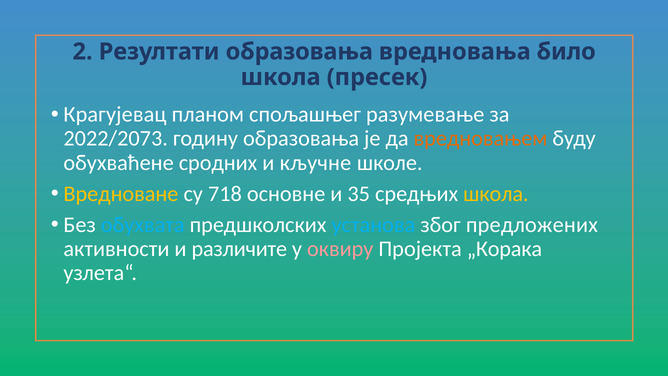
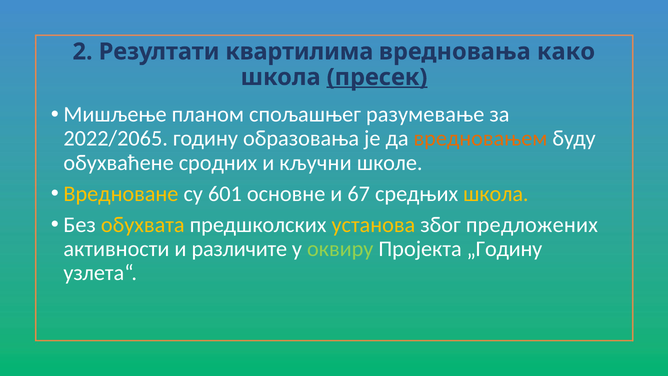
Резултати образовања: образовања -> квартилима (299, 52)
било: било -> како (566, 52)
пресек underline: none -> present (377, 77)
Крагујевац: Крагујевац -> Мишљење (115, 114)
2022/2073: 2022/2073 -> 2022/2065 (116, 138)
кључне: кључне -> кључни (315, 163)
718: 718 -> 601 (225, 194)
35: 35 -> 67 (359, 194)
обухвата colour: light blue -> yellow (143, 225)
установа colour: light blue -> yellow (373, 225)
оквиру colour: pink -> light green (340, 249)
„Корака: „Корака -> „Годину (504, 249)
